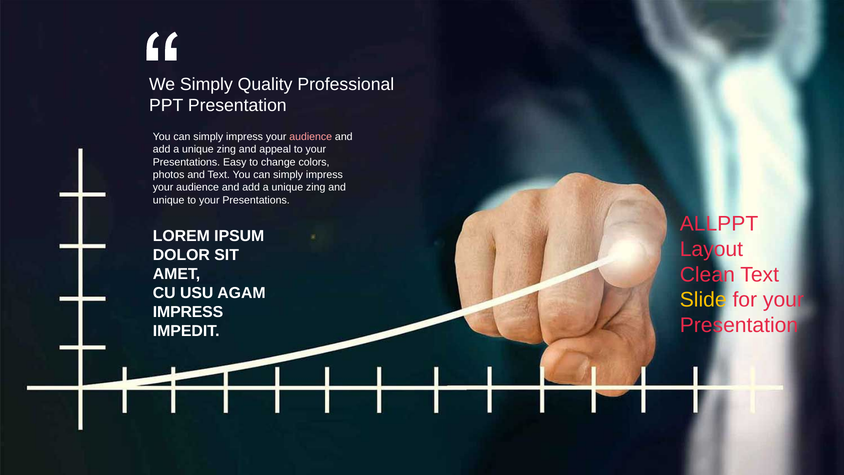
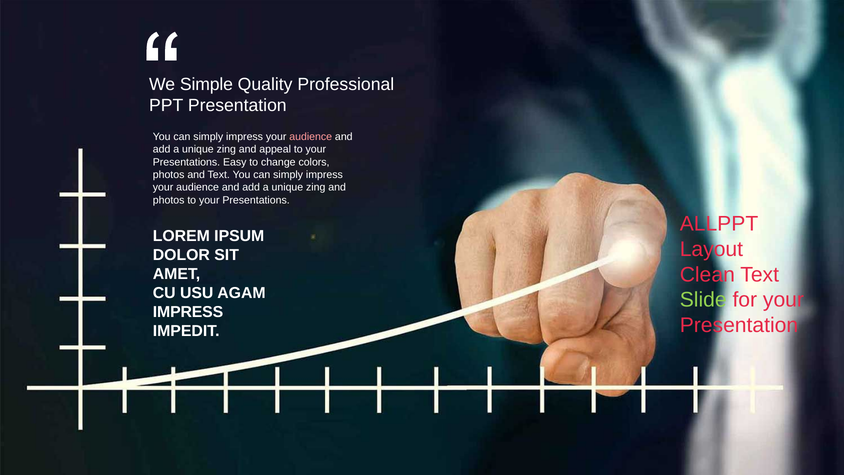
We Simply: Simply -> Simple (206, 84)
unique: unique -> photos (169, 200)
Slide colour: yellow -> light green (703, 300)
